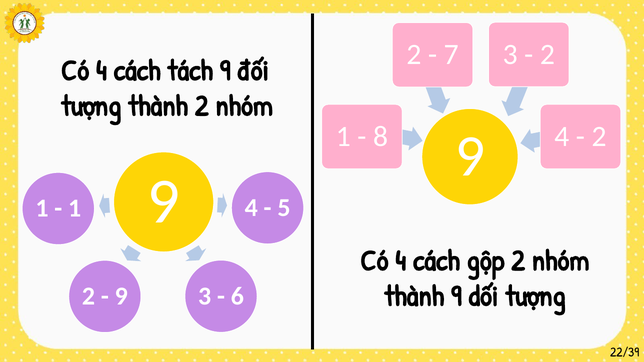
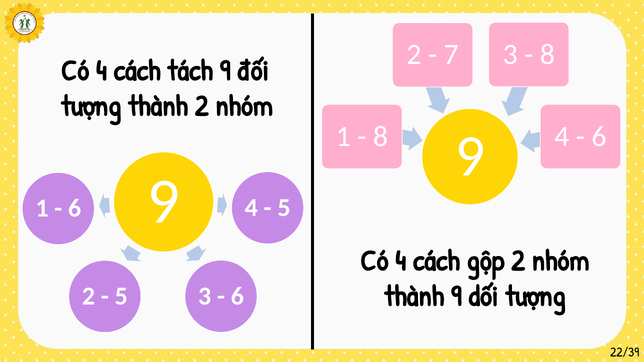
2: 2 -> 8 (547, 54)
2: 2 -> 6 (599, 137)
1: 1 -> 6 (75, 209)
9: 9 -> 5 (121, 296)
